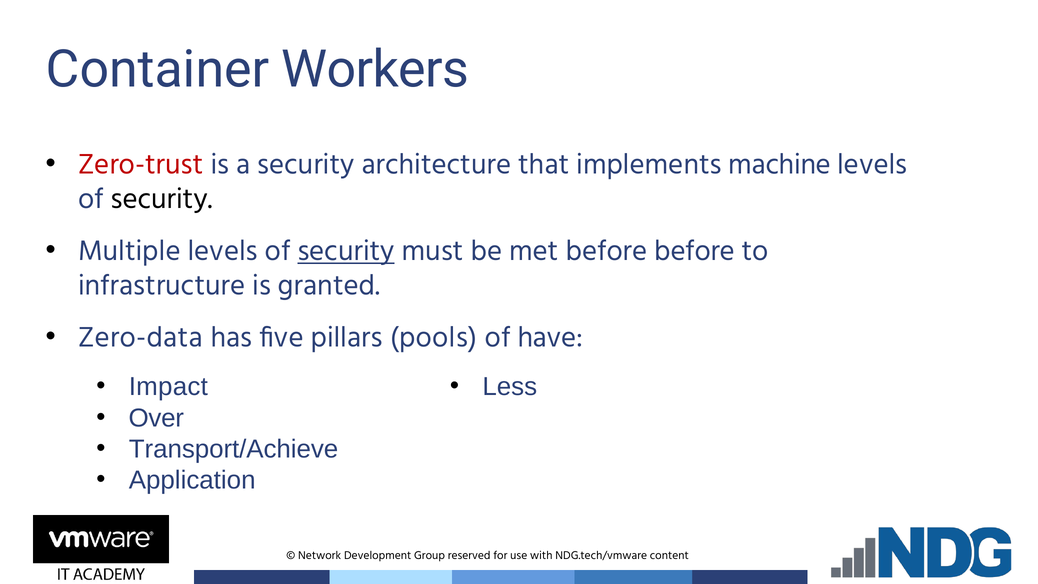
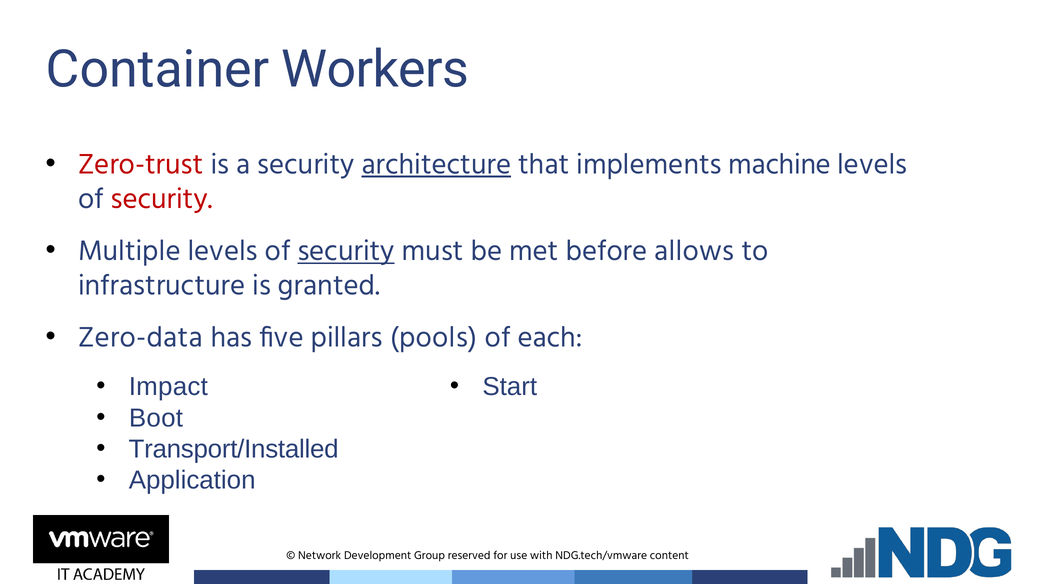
architecture underline: none -> present (436, 164)
security colour: black -> red (162, 199)
before before: before -> allows (694, 251)
have: have -> each (550, 337)
Less: Less -> Start (510, 387)
Over: Over -> Boot (156, 418)
Transport/Achieve: Transport/Achieve -> Transport/Installed (234, 449)
